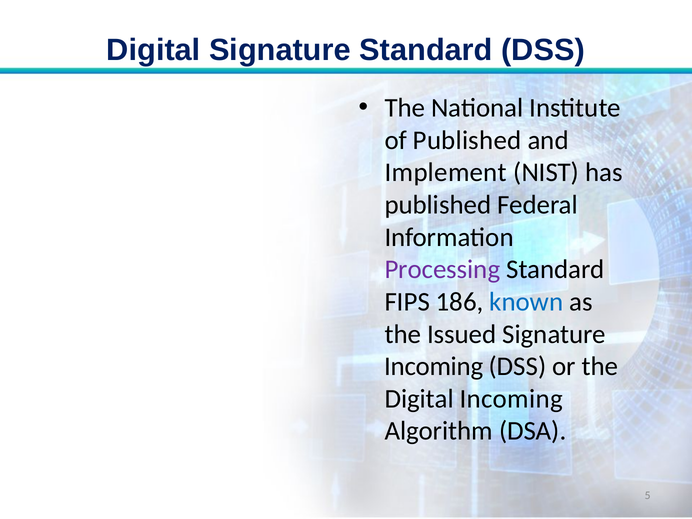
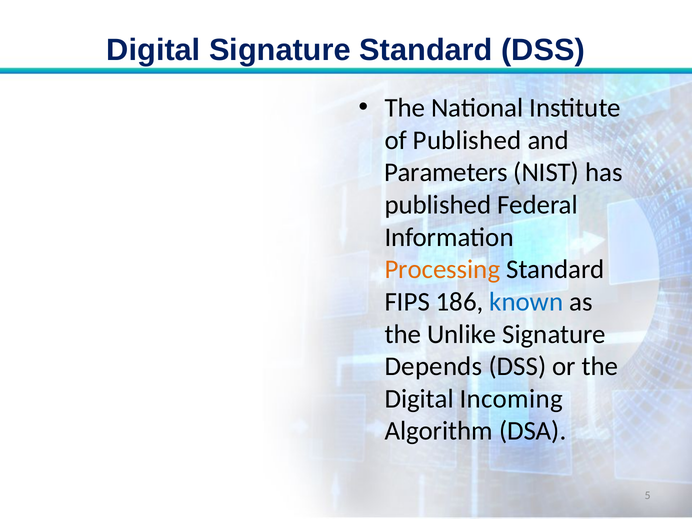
Implement: Implement -> Parameters (446, 173)
Processing colour: purple -> orange (442, 269)
Issued: Issued -> Unlike (462, 334)
Incoming: Incoming -> Depends (433, 366)
